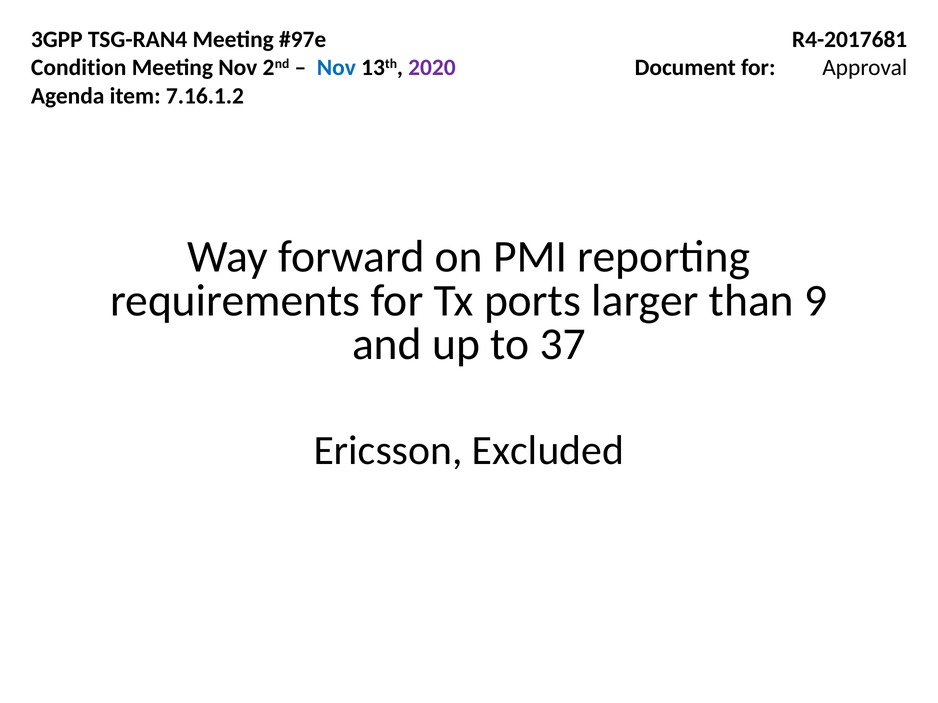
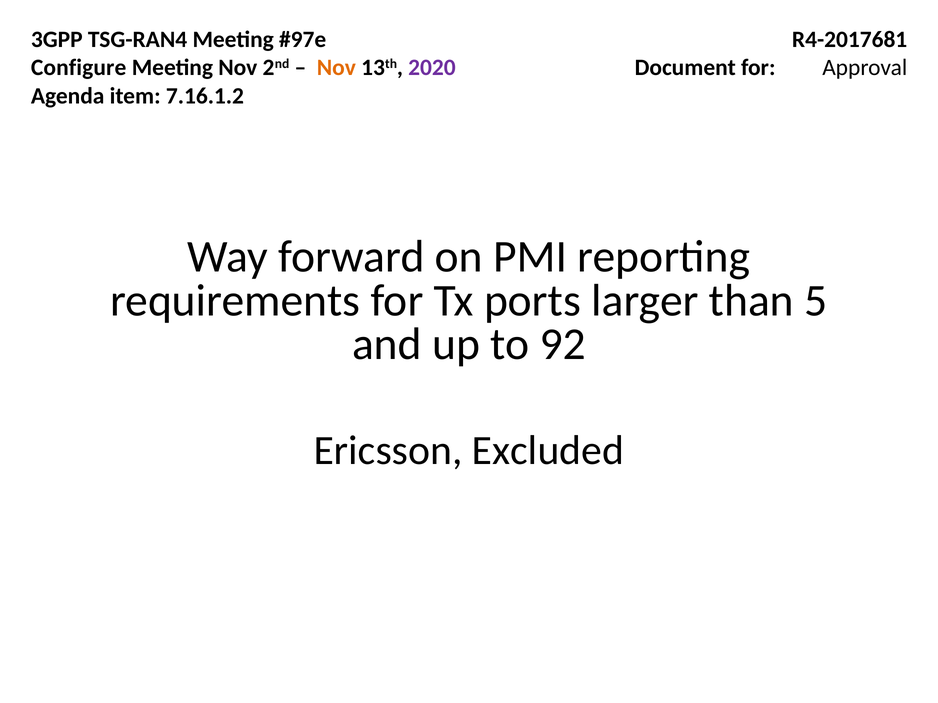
Condition: Condition -> Configure (79, 68)
Nov colour: blue -> orange (336, 68)
9: 9 -> 5 (816, 301)
37: 37 -> 92 (563, 345)
